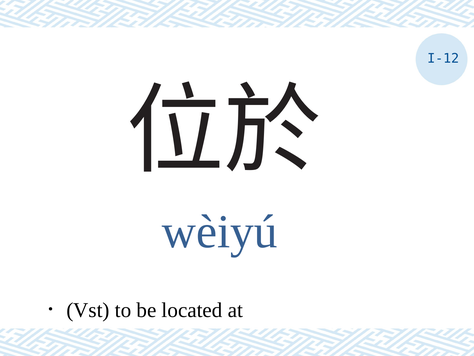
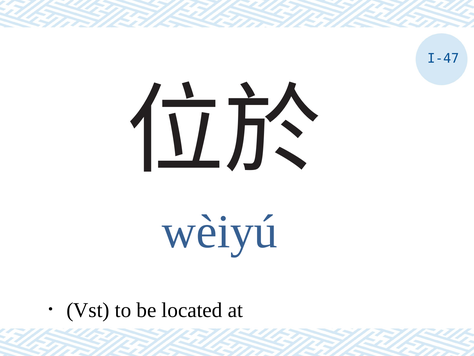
I-12: I-12 -> I-47 (443, 59)
